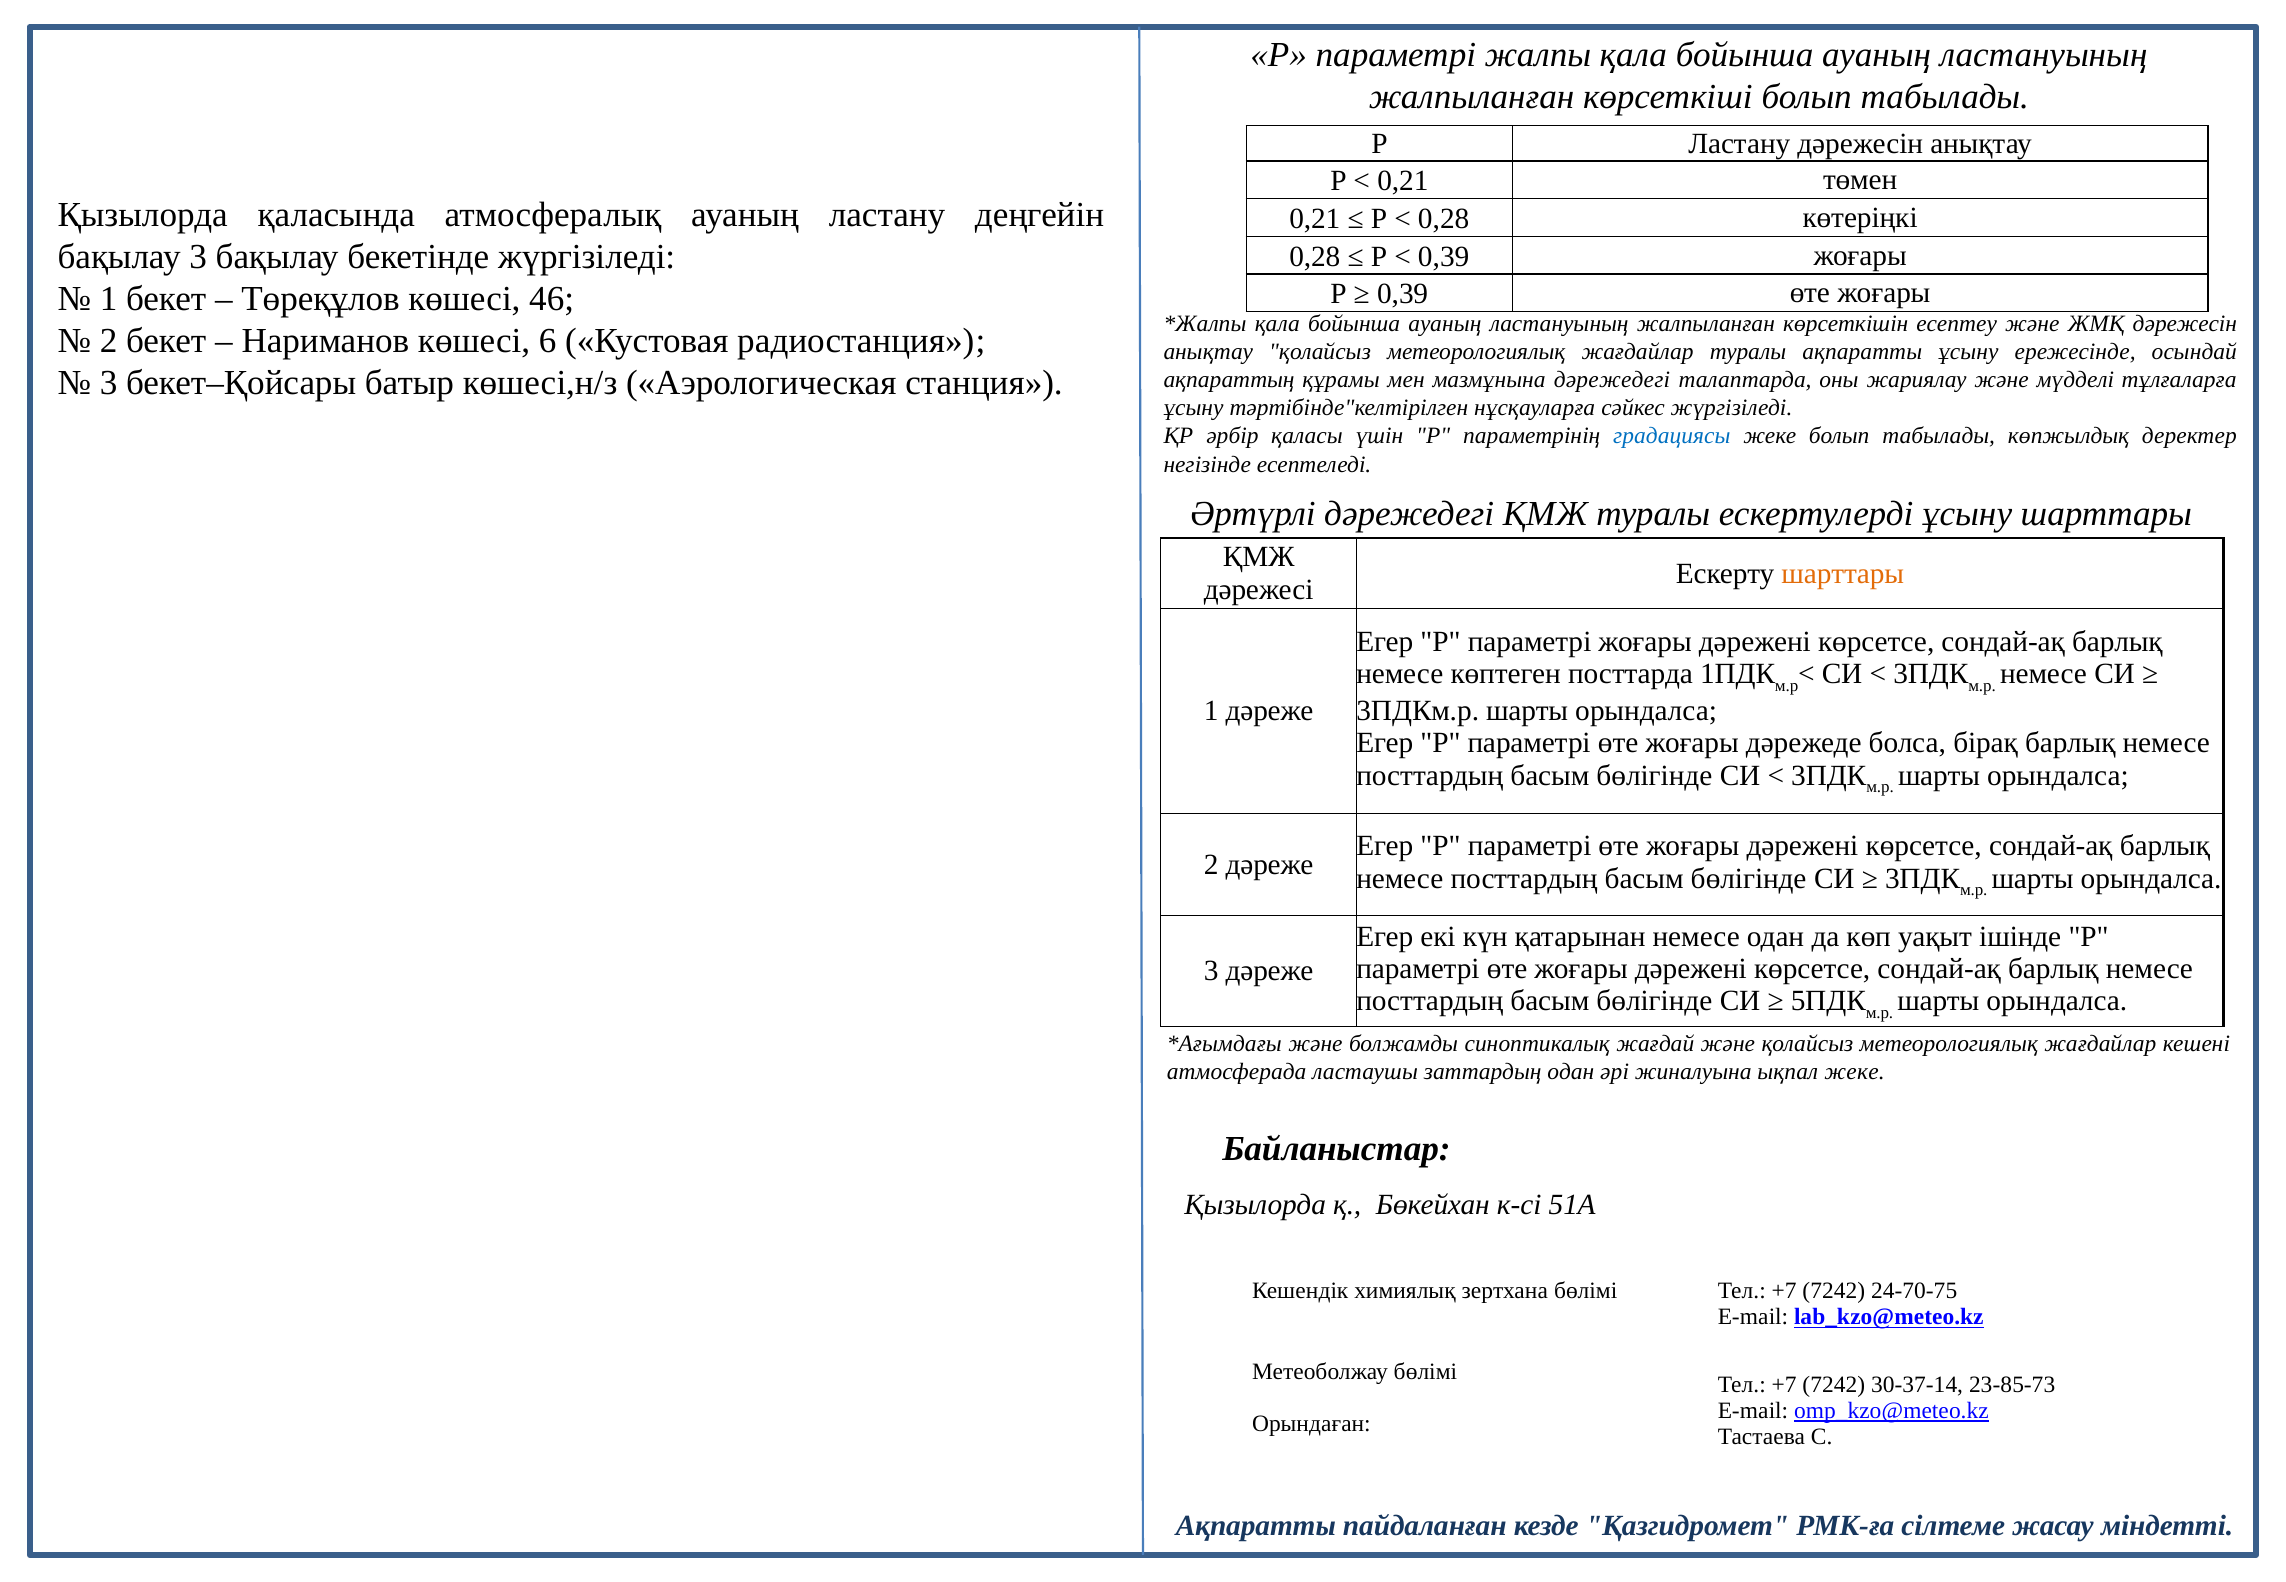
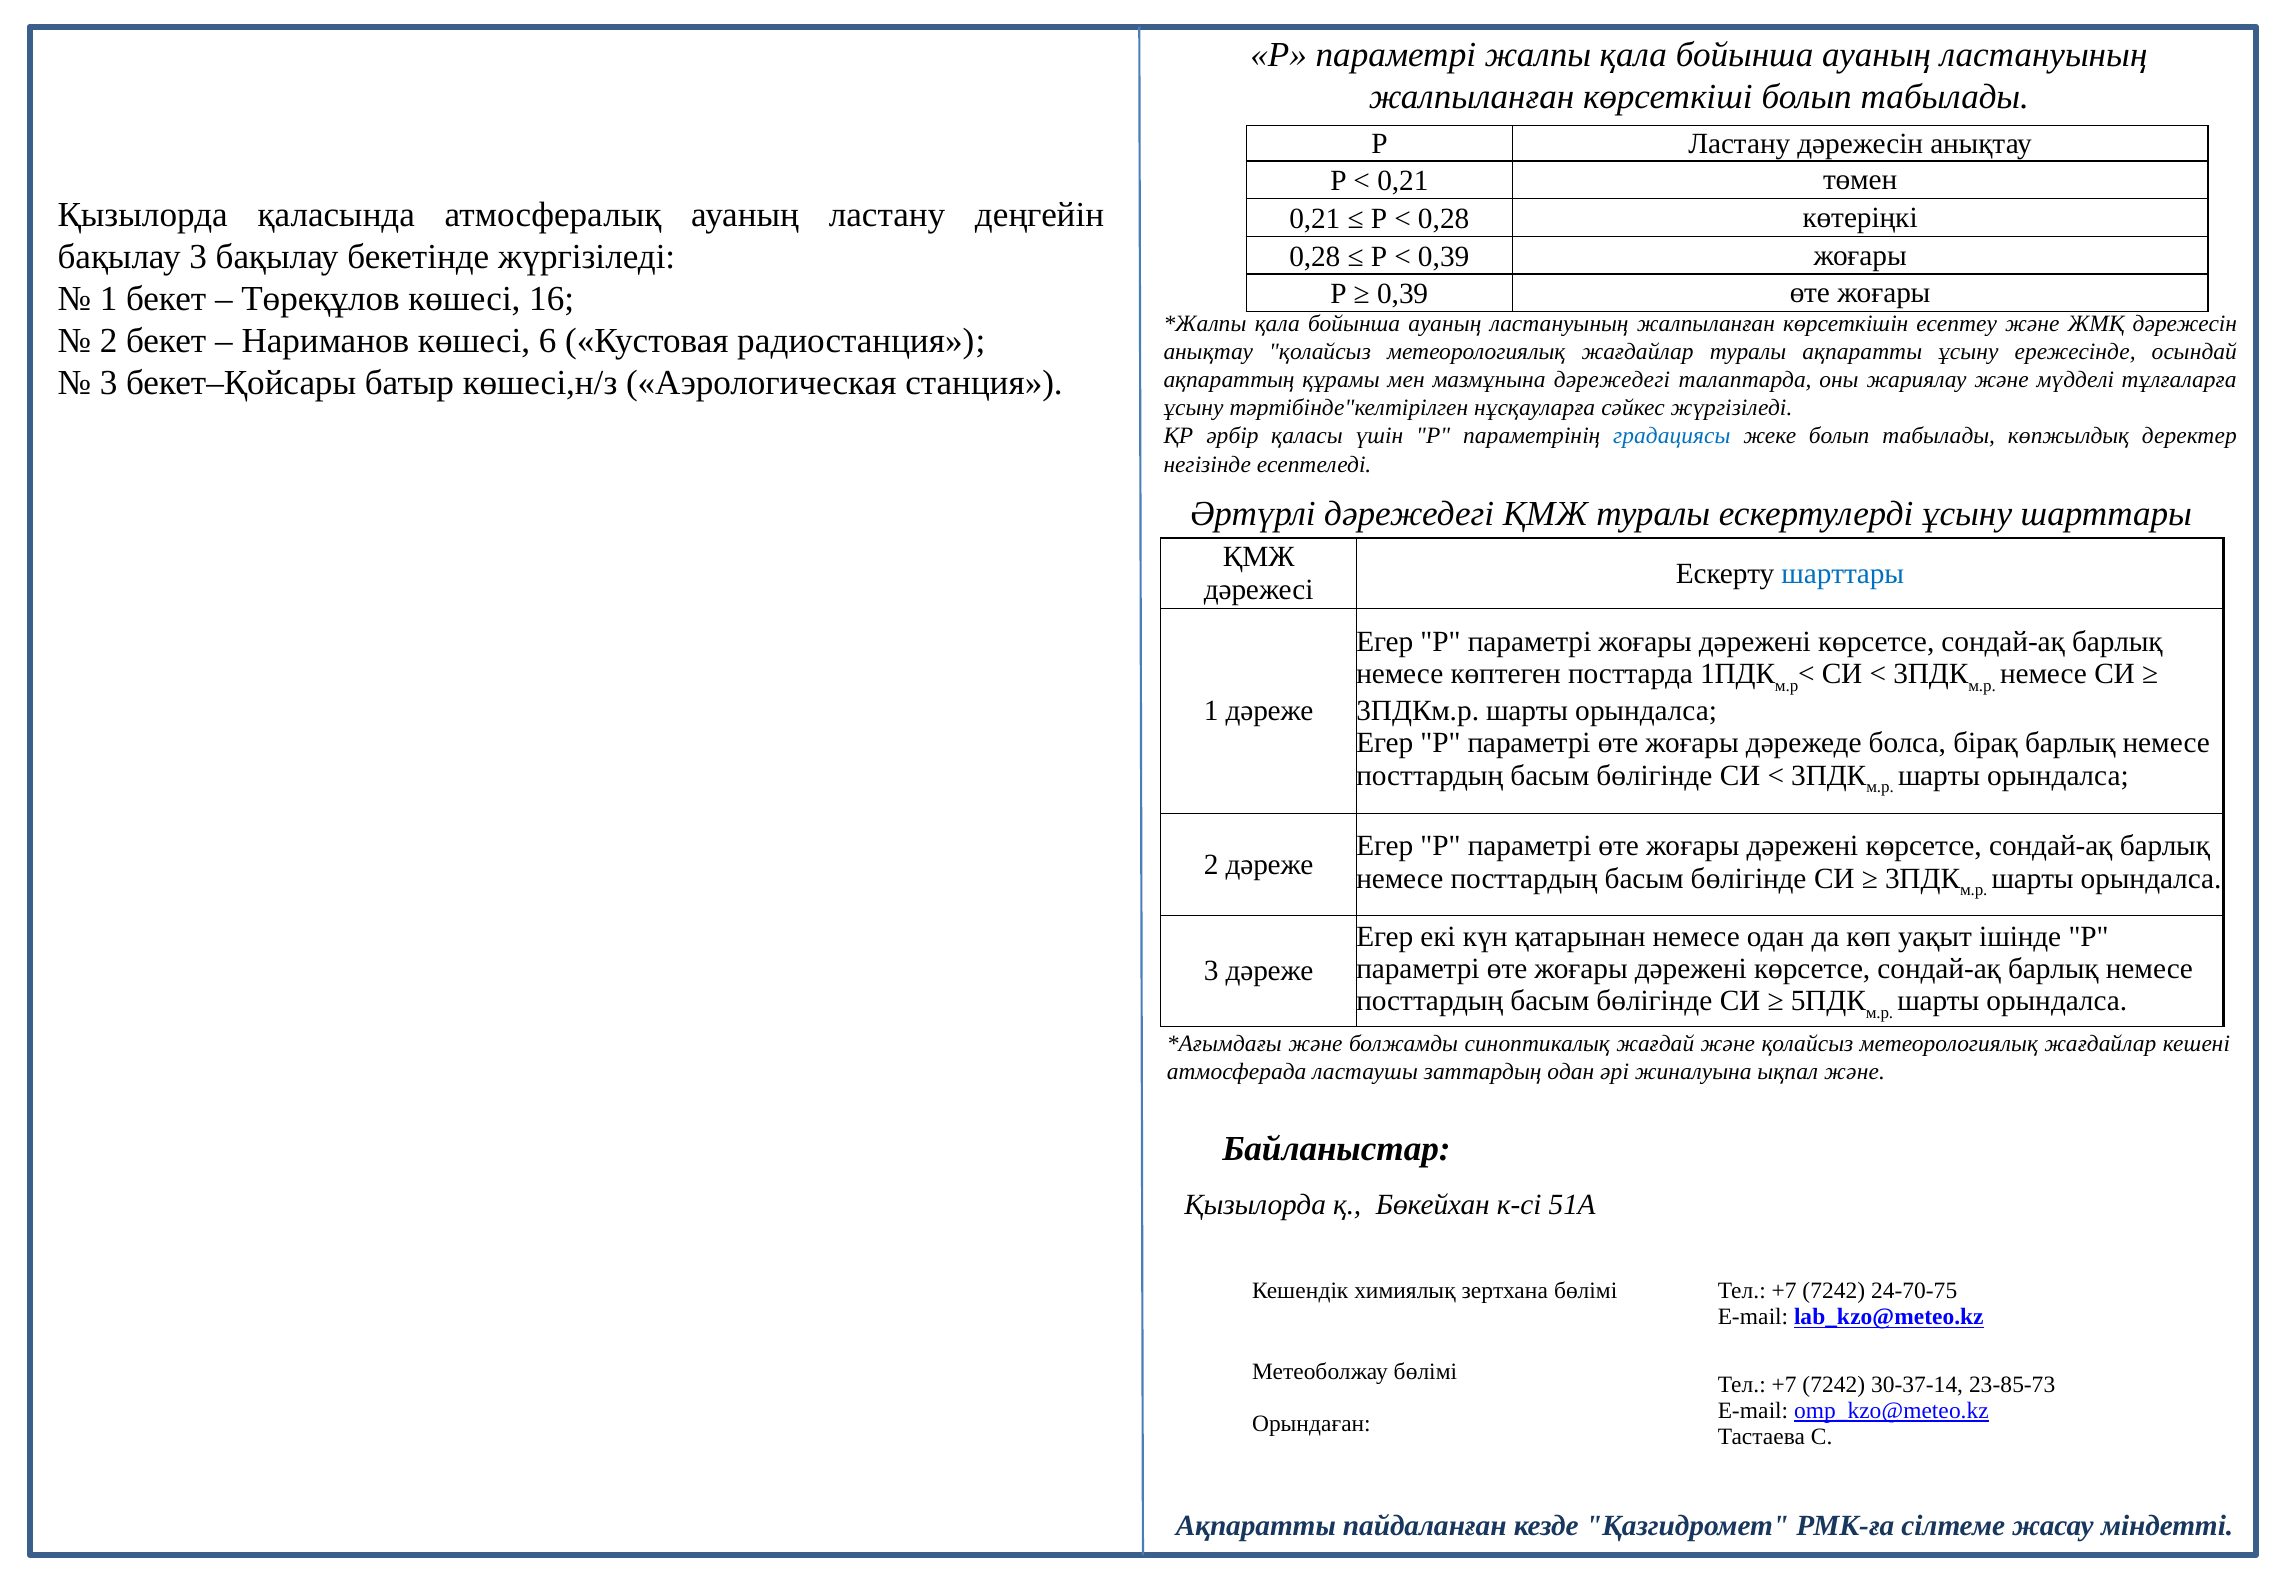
46: 46 -> 16 (552, 299)
шарттары colour: orange -> blue (1843, 574)
ықпал жеке: жеке -> және (1855, 1072)
